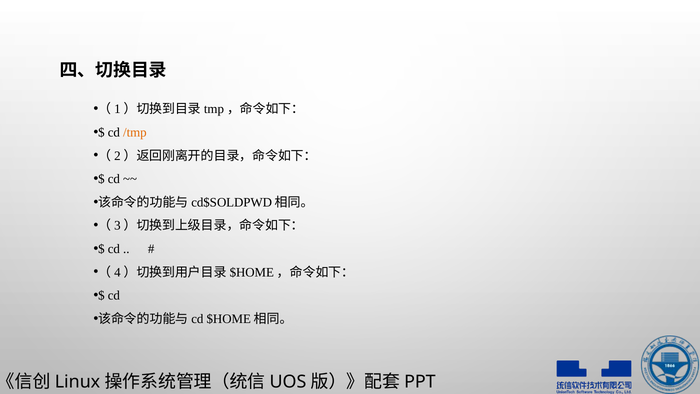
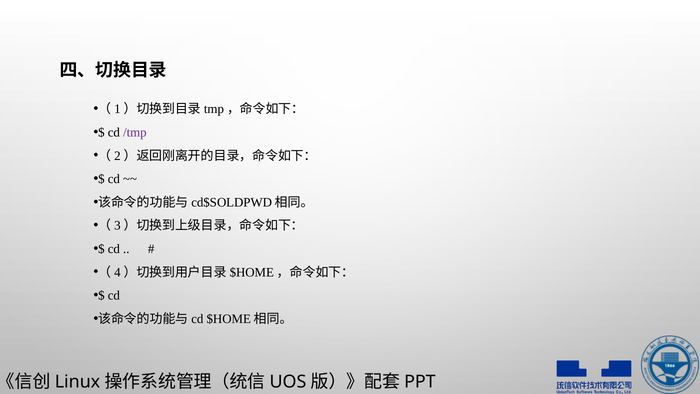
/tmp colour: orange -> purple (135, 132)
